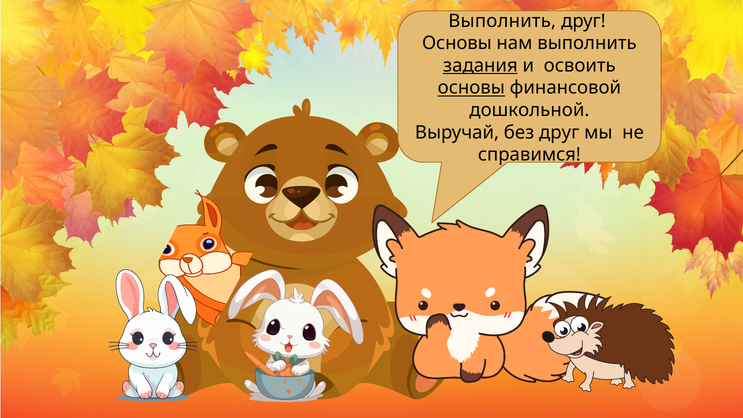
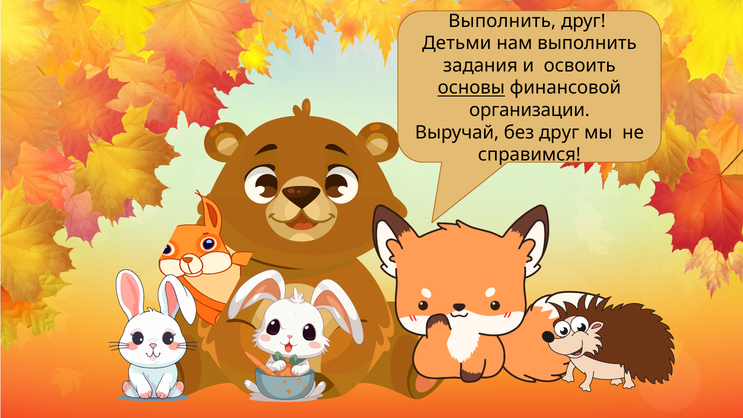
Основы: Основы -> Детьми (457, 43)
задания underline: present -> none (480, 66)
дошкольной: дошкольной -> организации (529, 110)
